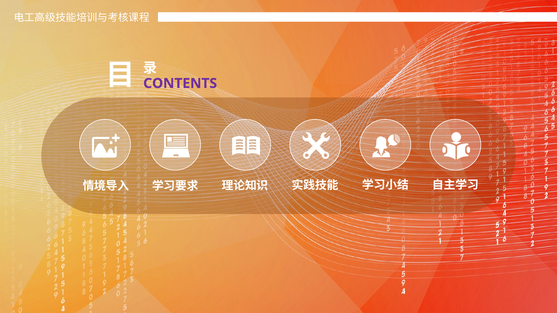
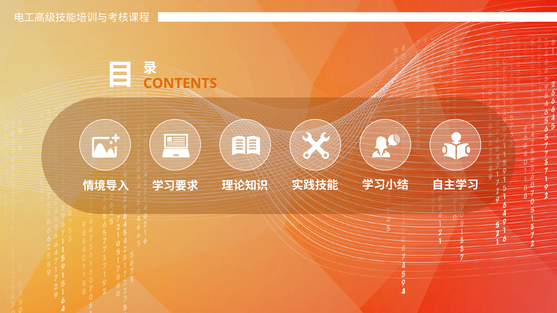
CONTENTS colour: purple -> orange (180, 83)
